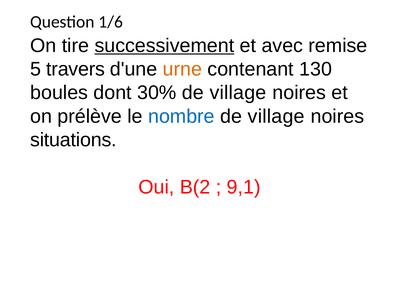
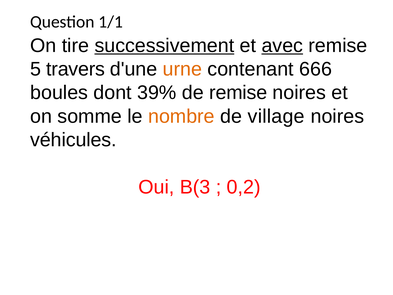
1/6: 1/6 -> 1/1 (111, 22)
avec underline: none -> present (282, 46)
130: 130 -> 666 (316, 69)
30%: 30% -> 39% (157, 93)
village: village -> remise (238, 93)
prélève: prélève -> somme (90, 116)
nombre colour: blue -> orange (181, 116)
situations: situations -> véhicules (73, 140)
B(2: B(2 -> B(3 (195, 187)
9,1: 9,1 -> 0,2 (244, 187)
